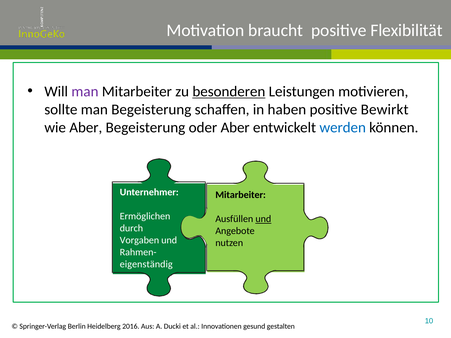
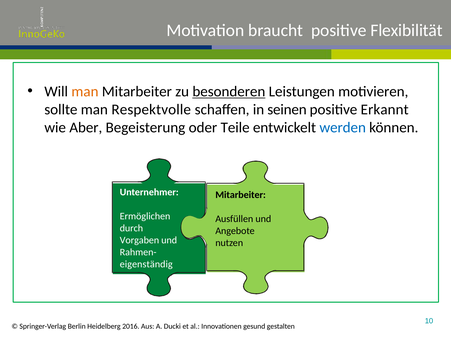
man colour: purple -> orange (85, 92)
man Begeisterung: Begeisterung -> Respektvolle (151, 110)
haben: haben -> seinen (287, 110)
Bewirkt: Bewirkt -> Erkannt (385, 110)
oder Aber: Aber -> Teile (235, 128)
und underline: present -> none (263, 219)
